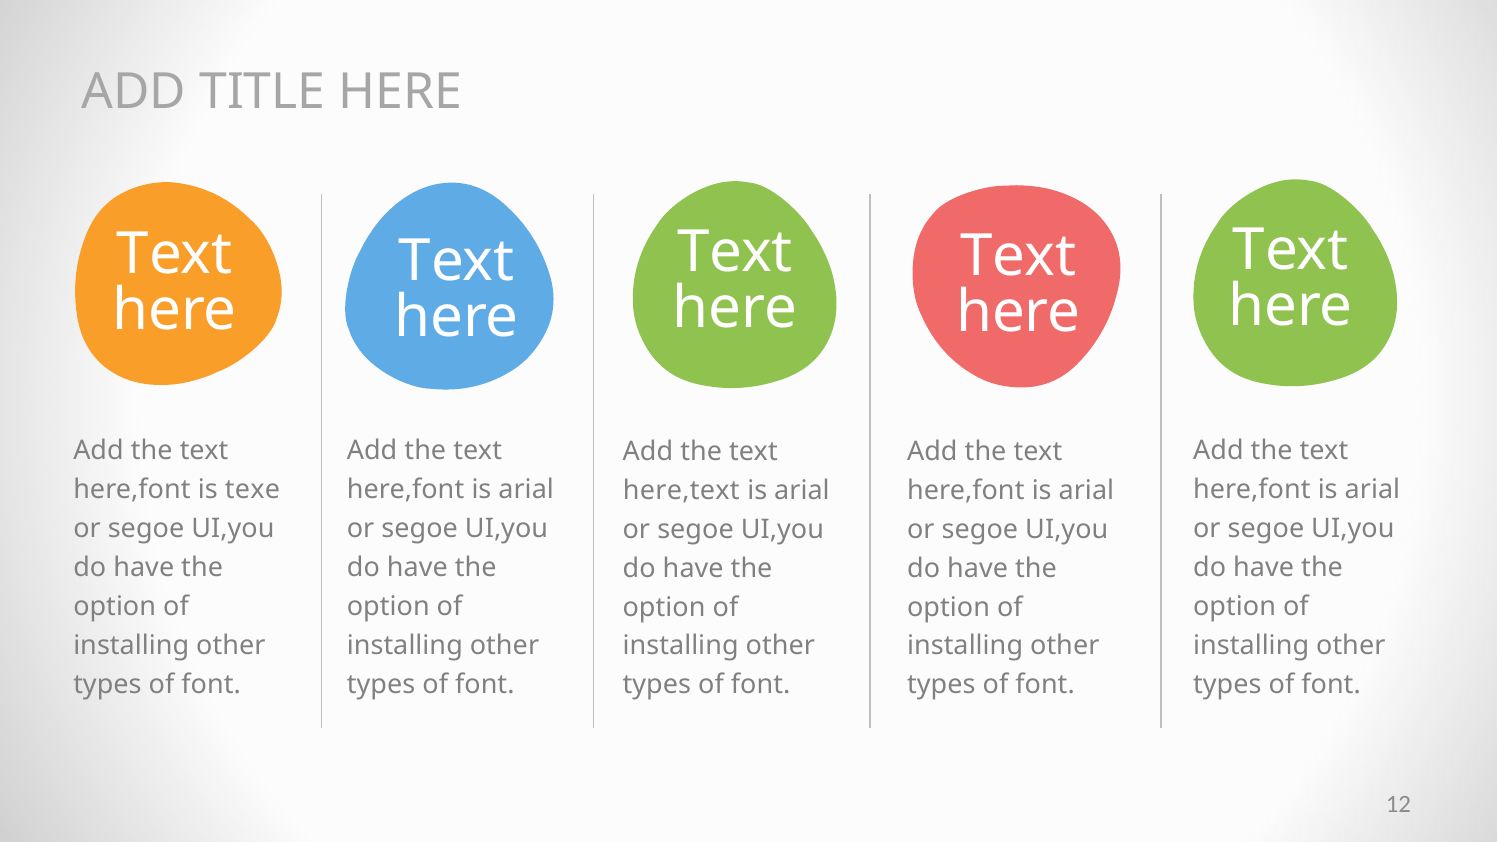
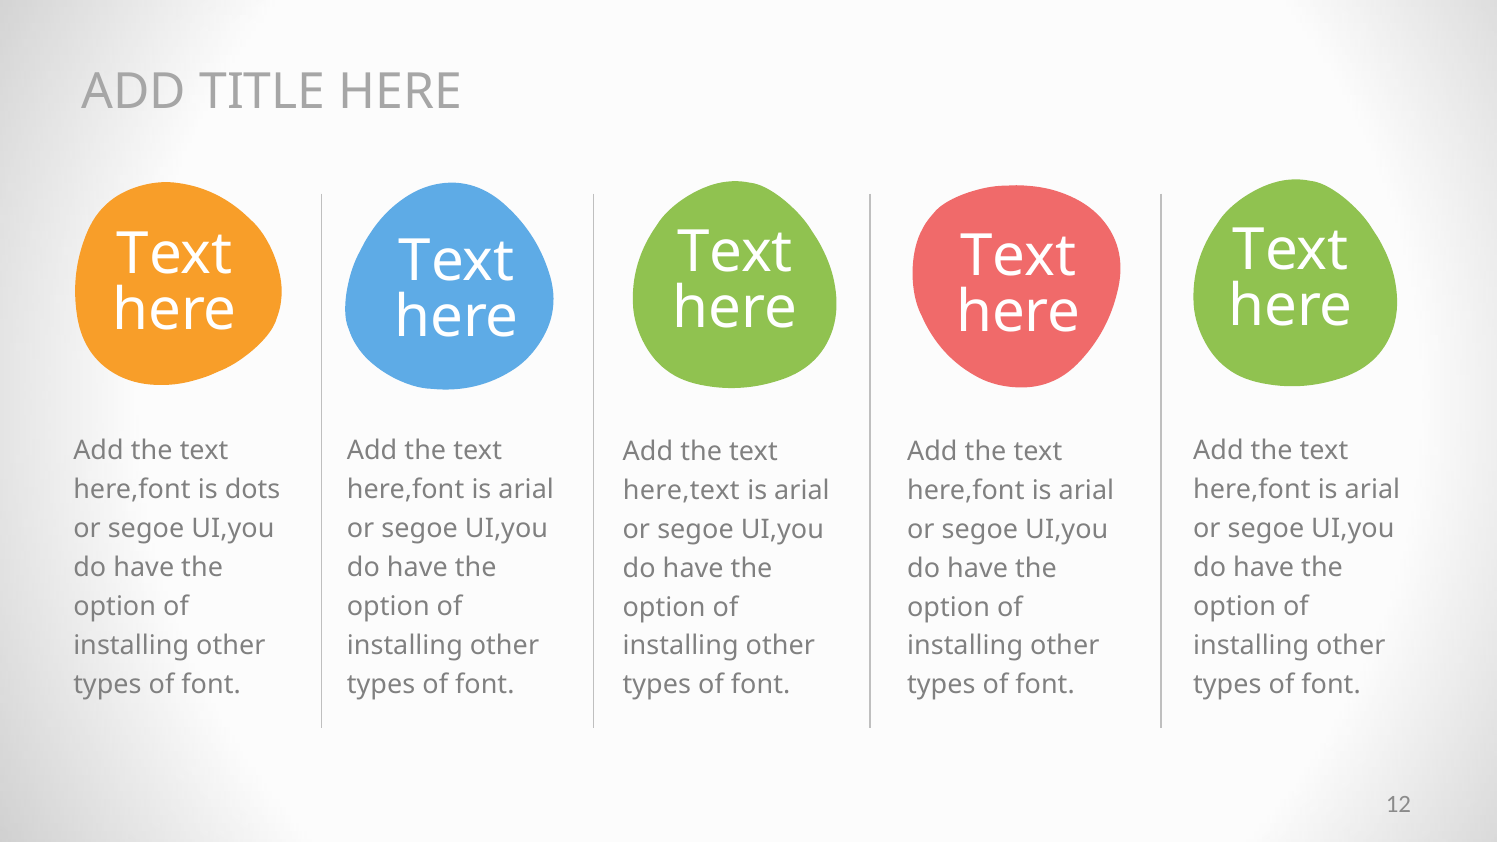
texe: texe -> dots (253, 490)
